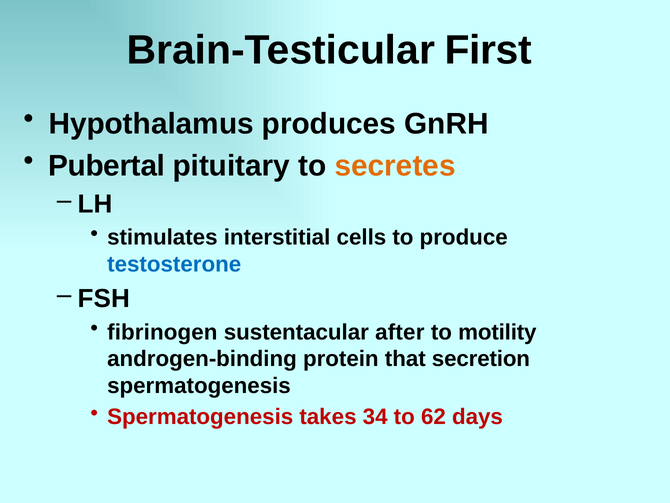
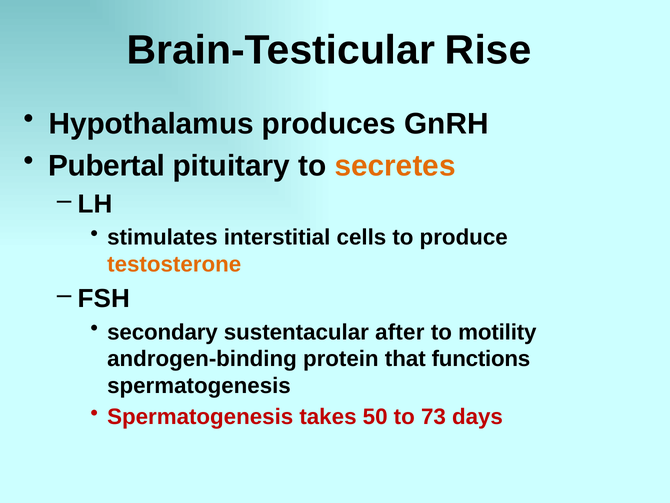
First: First -> Rise (488, 50)
testosterone colour: blue -> orange (174, 264)
fibrinogen: fibrinogen -> secondary (162, 332)
secretion: secretion -> functions (481, 359)
34: 34 -> 50 (375, 417)
62: 62 -> 73 (433, 417)
